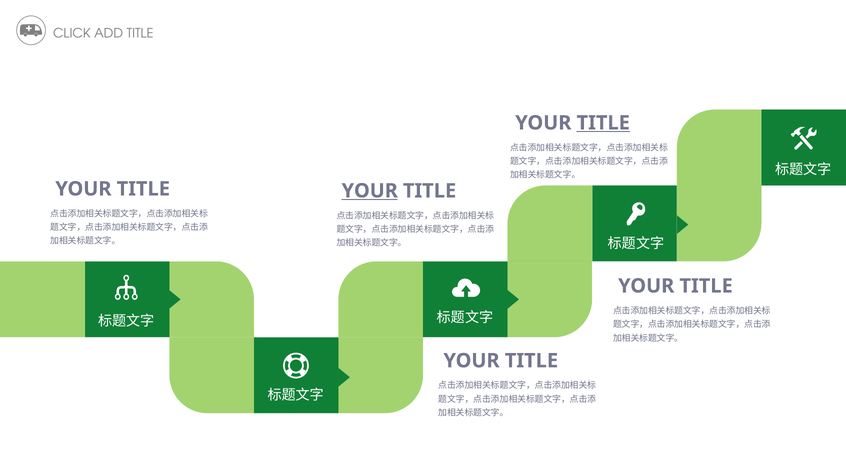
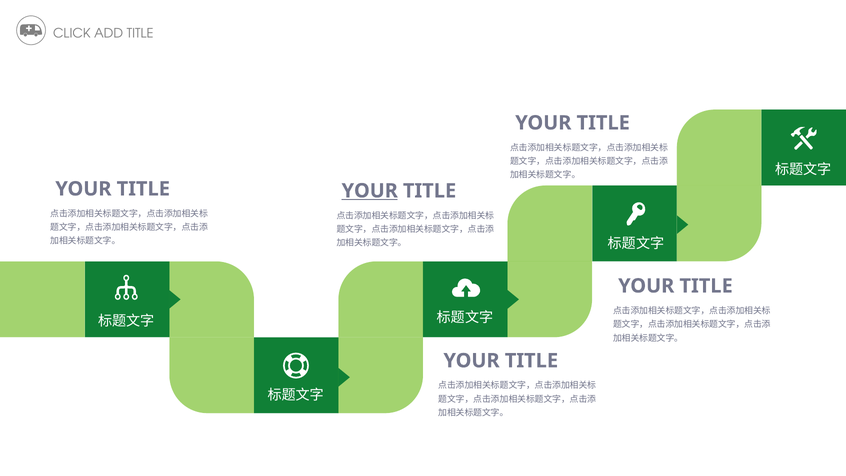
TITLE underline: present -> none (603, 123)
